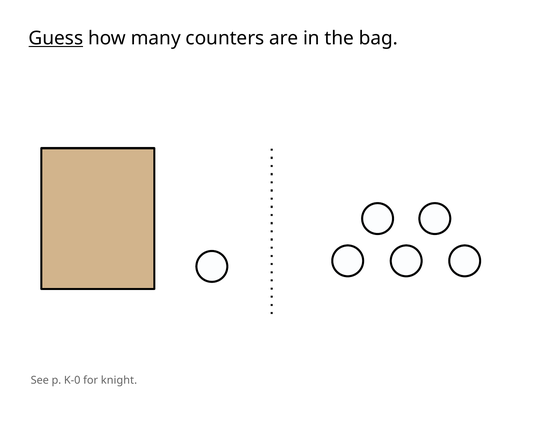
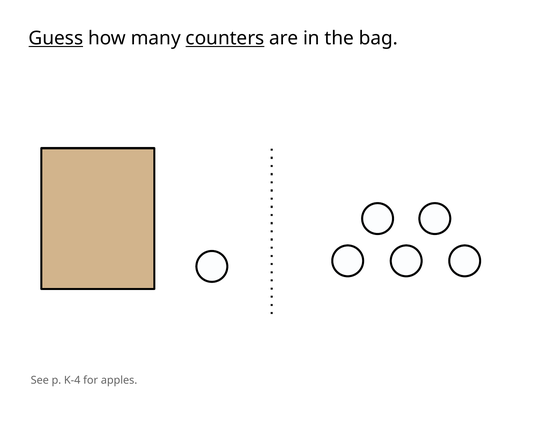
counters underline: none -> present (225, 38)
K-0: K-0 -> K-4 (72, 380)
knight: knight -> apples (119, 380)
